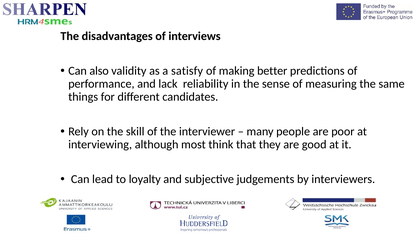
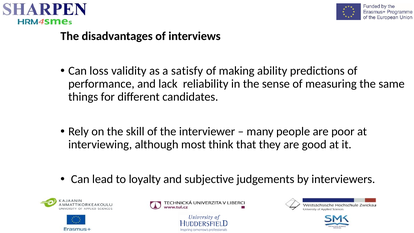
also: also -> loss (99, 71)
better: better -> ability (272, 71)
